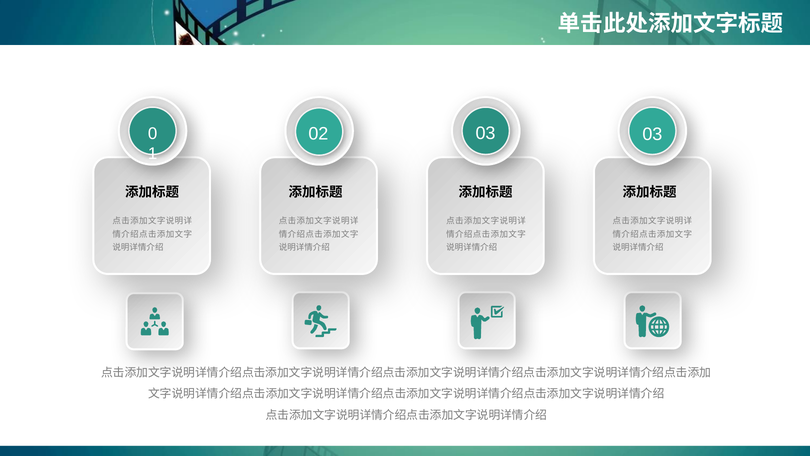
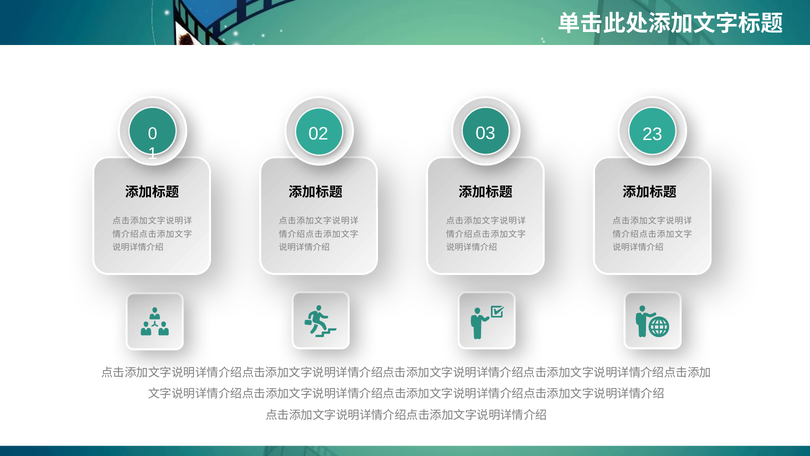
02 03: 03 -> 23 (652, 134)
